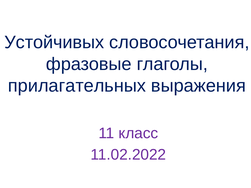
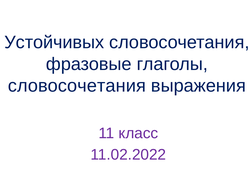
прилагательных: прилагательных -> словосочетания (77, 86)
